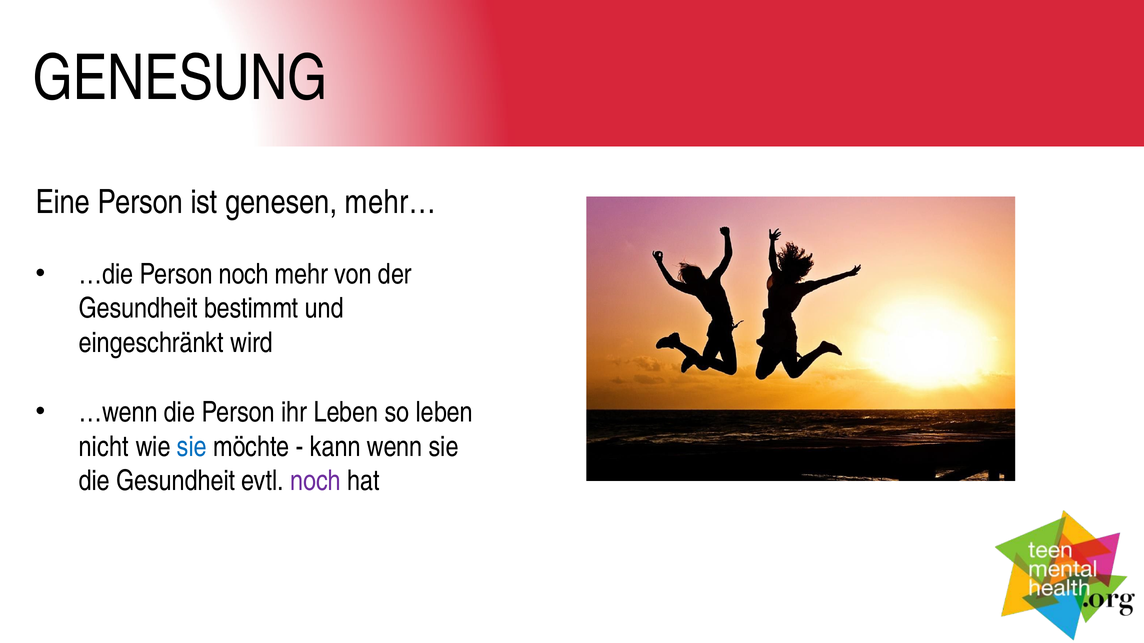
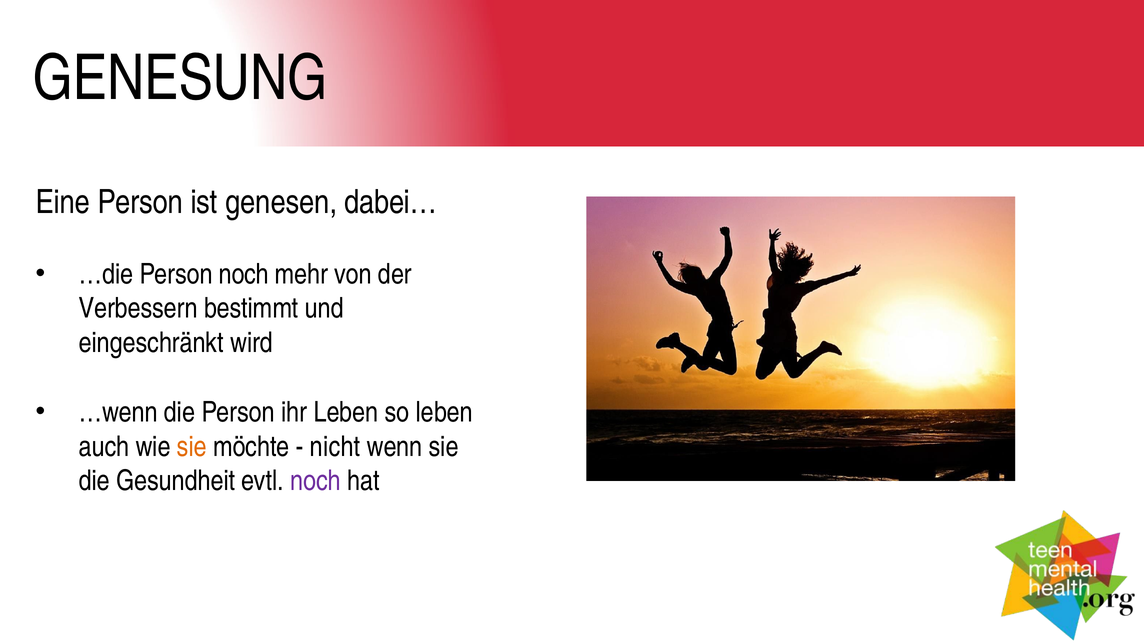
mehr…: mehr… -> dabei… (391, 202)
Gesundheit: Gesundheit -> Verbessern (138, 309)
nicht: nicht -> auch (104, 447)
sie colour: blue -> orange (192, 447)
kann: kann -> nicht (335, 447)
